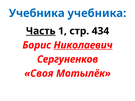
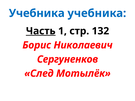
434: 434 -> 132 (100, 31)
Николаевич underline: present -> none (83, 45)
Своя: Своя -> След (39, 74)
